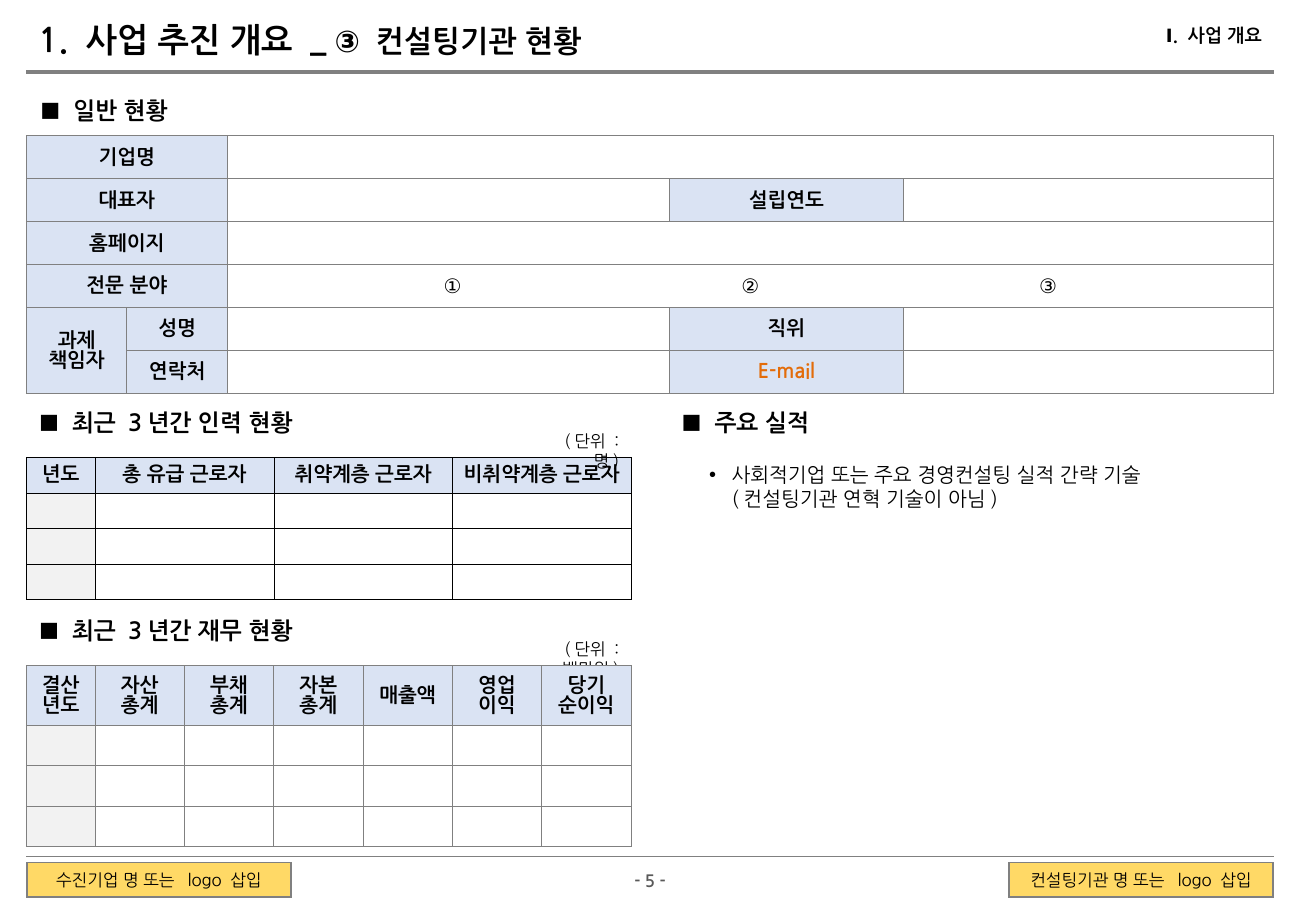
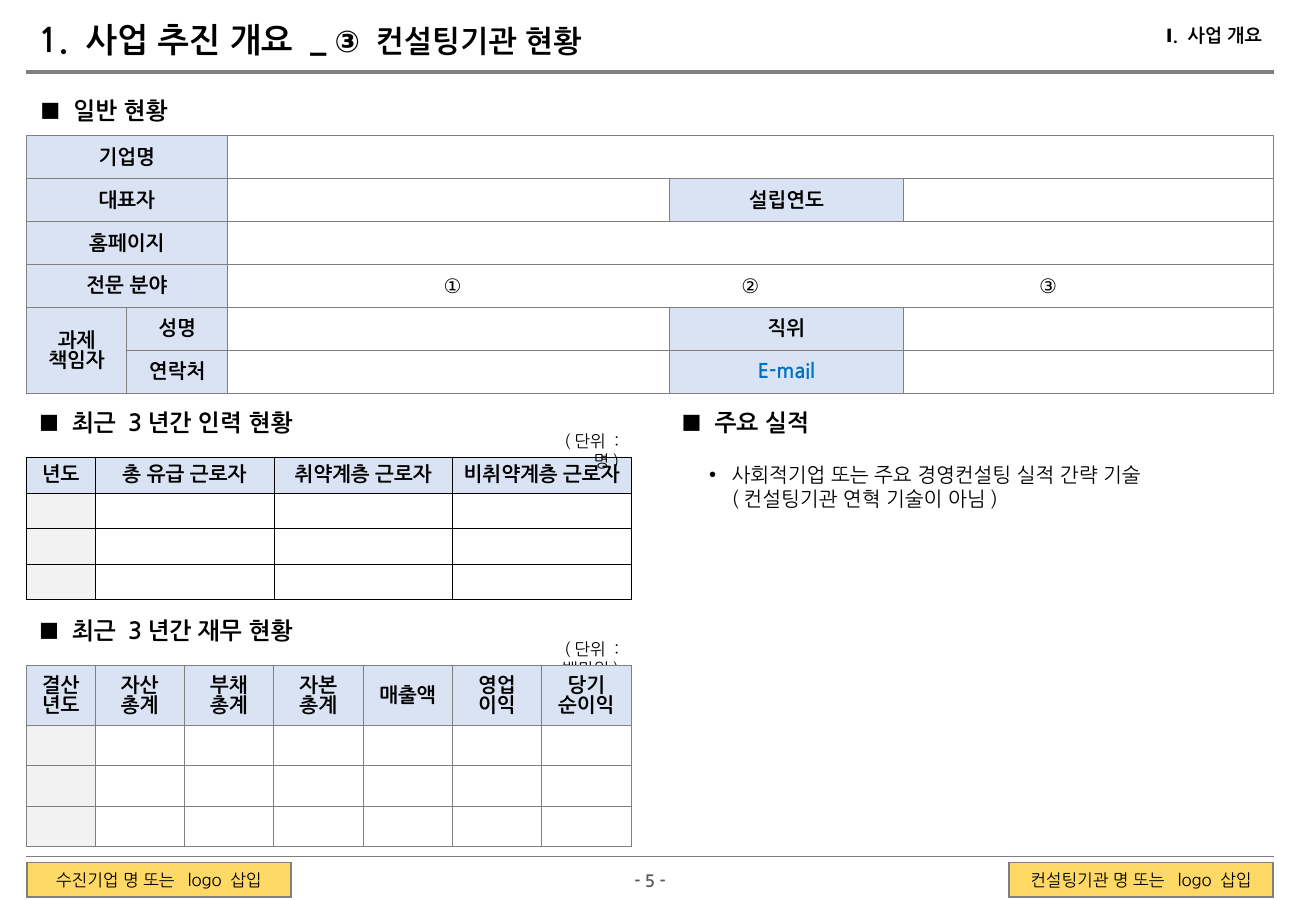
E-mail colour: orange -> blue (786, 372)
